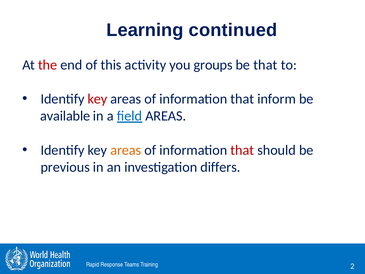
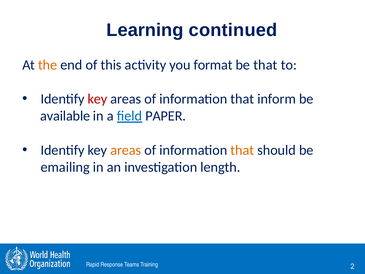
the colour: red -> orange (48, 65)
groups: groups -> format (213, 65)
field AREAS: AREAS -> PAPER (166, 116)
that colour: red -> orange (242, 150)
previous: previous -> emailing (65, 167)
differs: differs -> length (220, 167)
